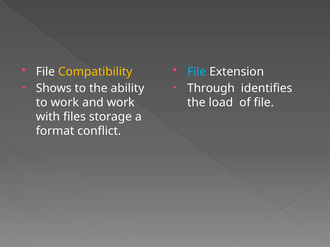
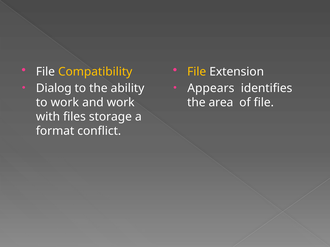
File colour: light blue -> yellow (197, 72)
Shows: Shows -> Dialog (54, 88)
Through: Through -> Appears (211, 88)
load: load -> area (221, 103)
